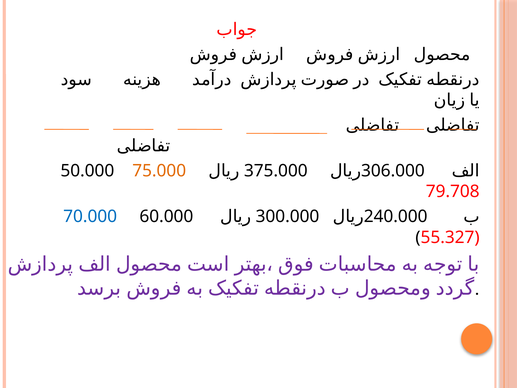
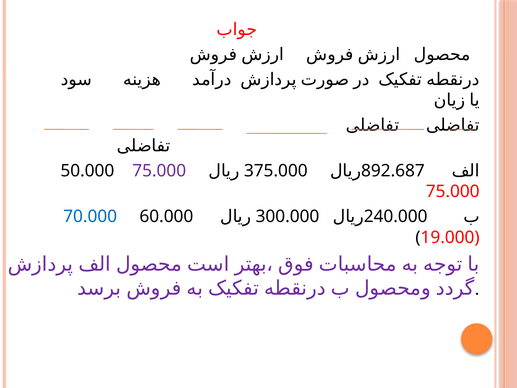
75.000 colour: orange -> purple (159, 171)
306.000: 306.000 -> 892.687 (393, 171)
79.708: 79.708 -> 75.000 (453, 192)
55.327: 55.327 -> 19.000 (448, 237)
